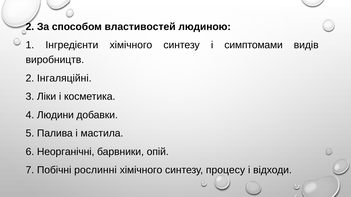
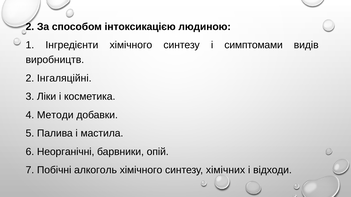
властивостей: властивостей -> інтоксикацією (140, 27)
Людини: Людини -> Методи (55, 115)
рослинні: рослинні -> алкоголь (96, 170)
процесу: процесу -> хімічних (225, 170)
